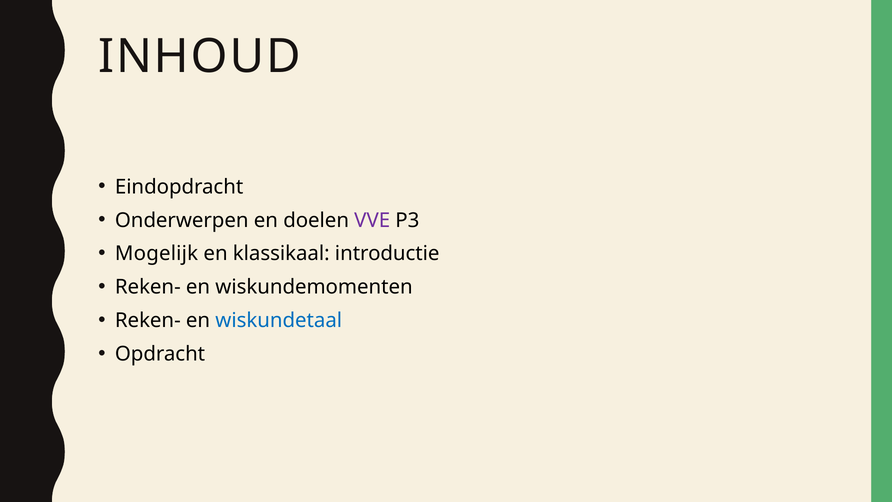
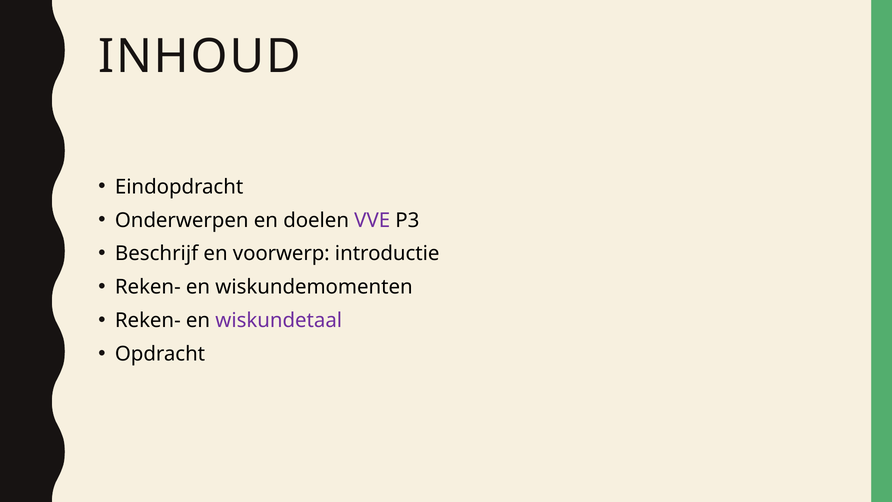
Mogelijk: Mogelijk -> Beschrijf (157, 254)
klassikaal: klassikaal -> voorwerp (281, 254)
wiskundetaal colour: blue -> purple (279, 321)
